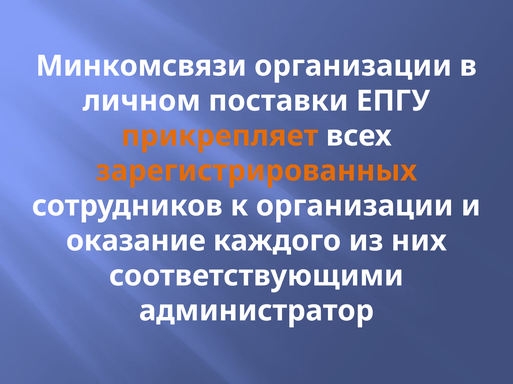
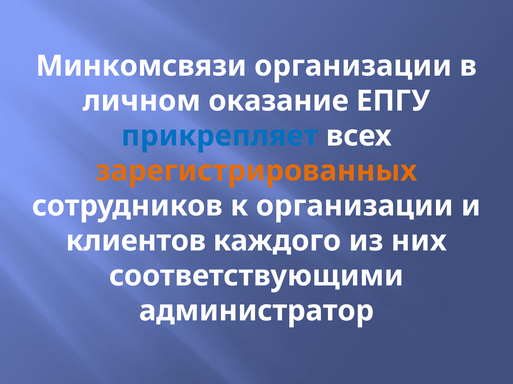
поставки: поставки -> оказание (279, 101)
прикрепляет colour: orange -> blue (220, 136)
оказание: оказание -> клиентов (136, 241)
